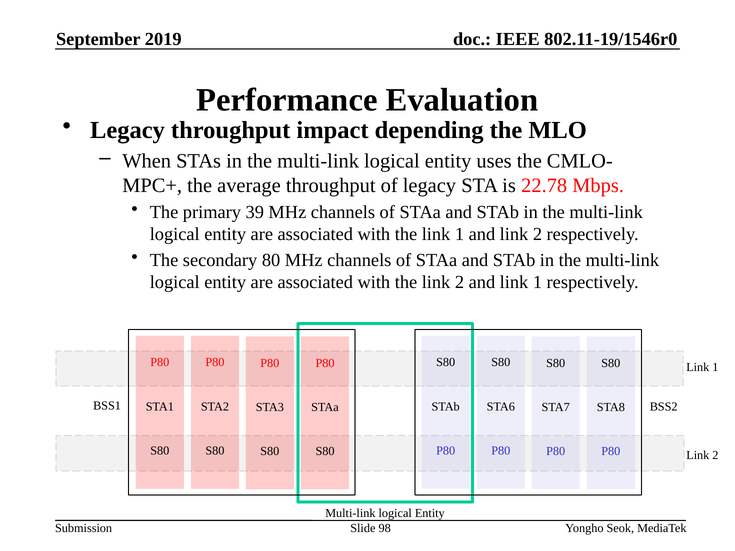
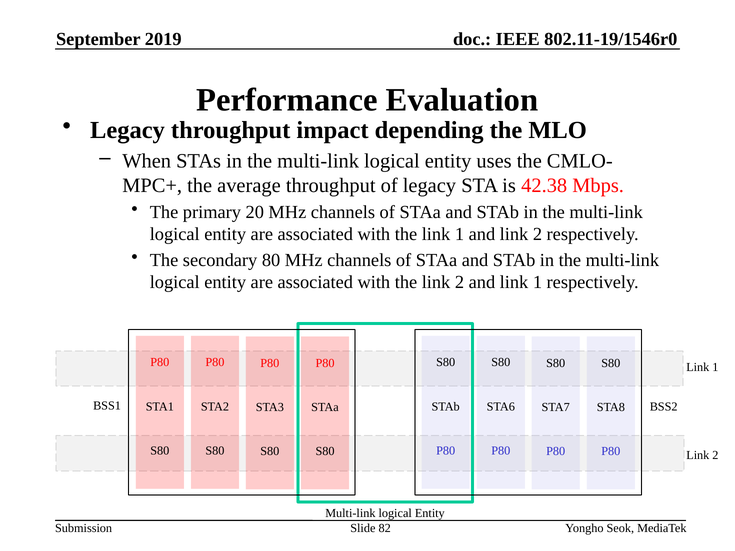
22.78: 22.78 -> 42.38 (544, 186)
39: 39 -> 20 (255, 212)
98: 98 -> 82 (385, 529)
